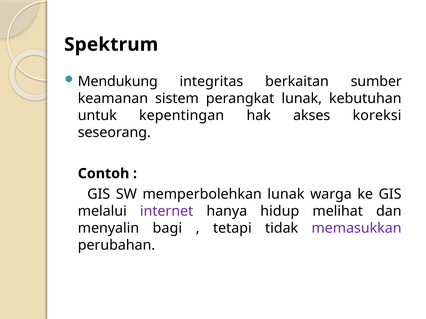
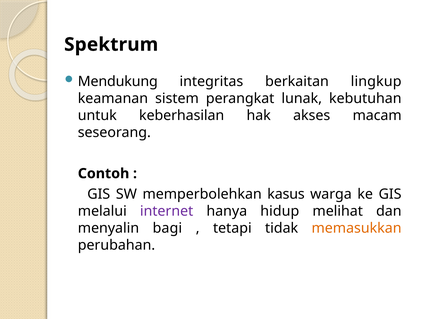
sumber: sumber -> lingkup (376, 82)
kepentingan: kepentingan -> keberhasilan (182, 116)
koreksi: koreksi -> macam (377, 116)
memperbolehkan lunak: lunak -> kasus (286, 194)
memasukkan colour: purple -> orange (357, 228)
